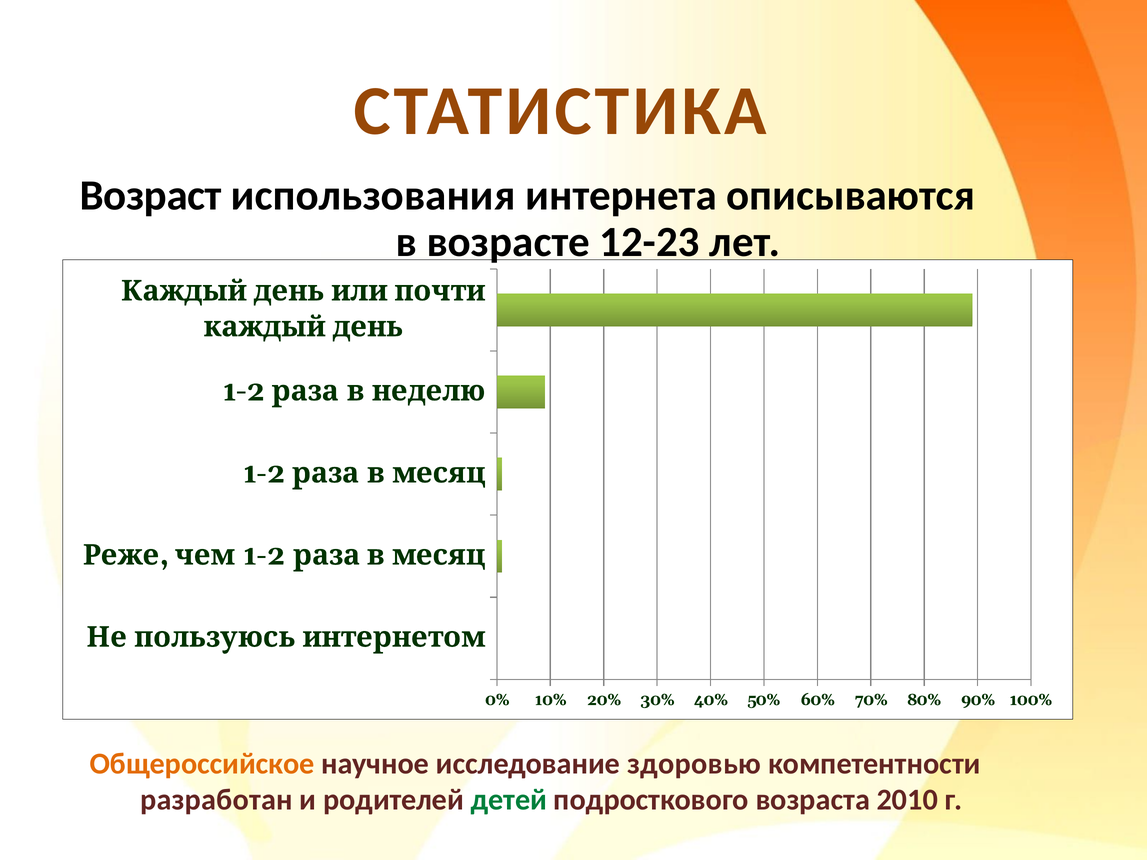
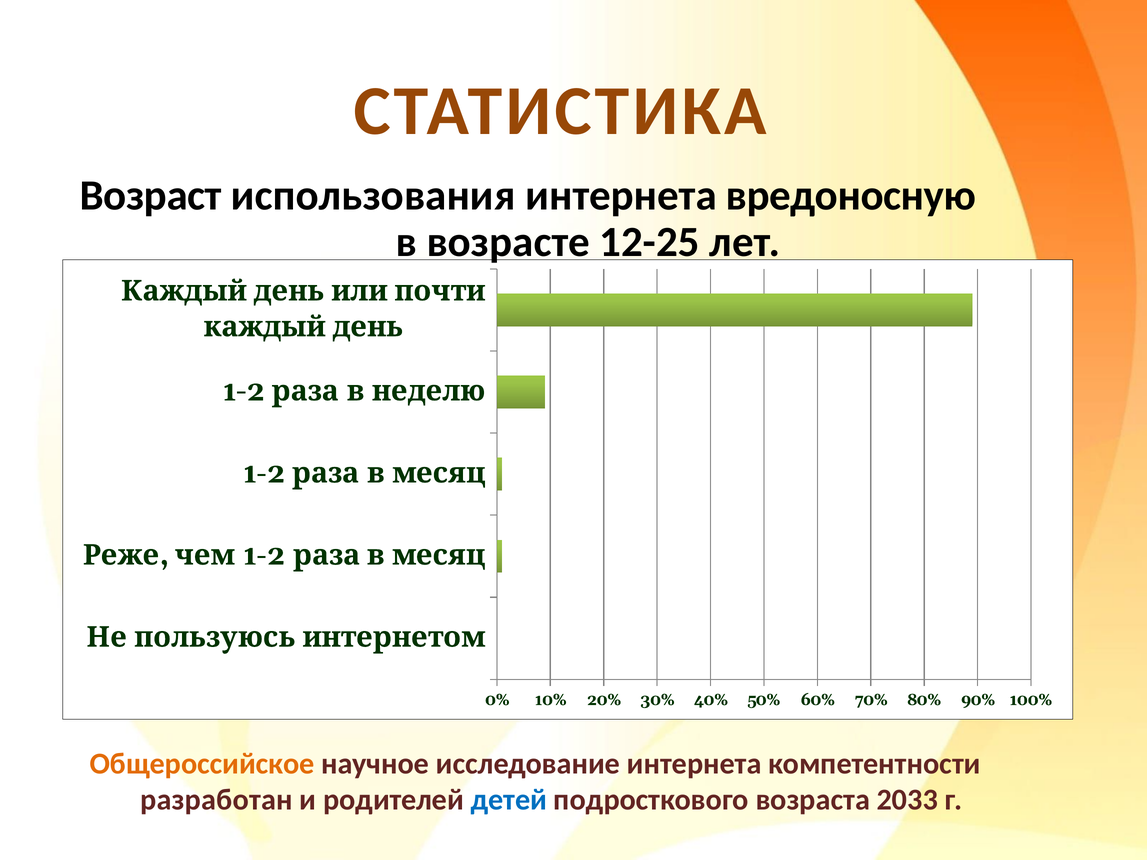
описываются: описываются -> вредоносную (851, 196)
12-23: 12-23 -> 12-25 (650, 242)
исследование здоровью: здоровью -> интернета (694, 764)
детей colour: green -> blue (509, 800)
2010: 2010 -> 2033 (907, 800)
